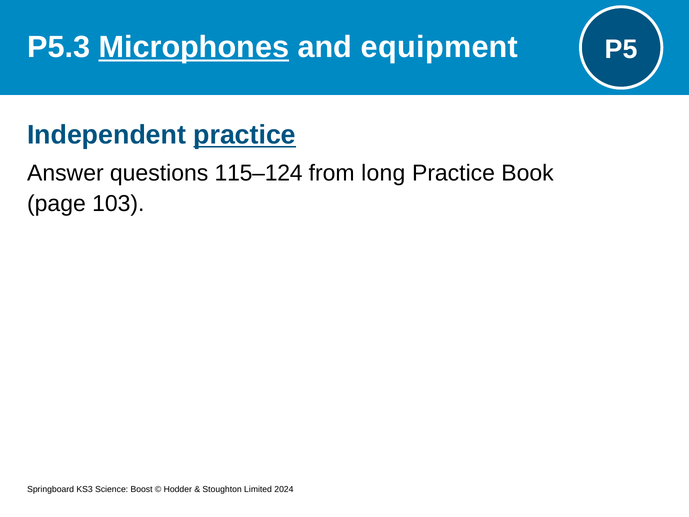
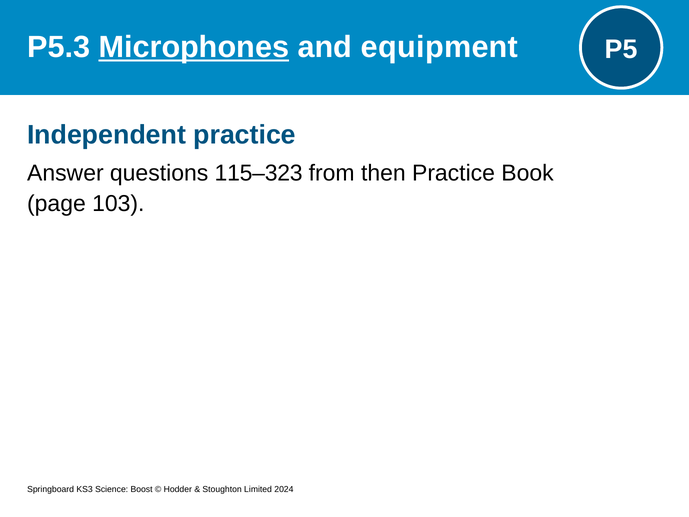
practice underline: present -> none (245, 135)
115–124: 115–124 -> 115–323 (259, 173)
long: long -> then (383, 173)
